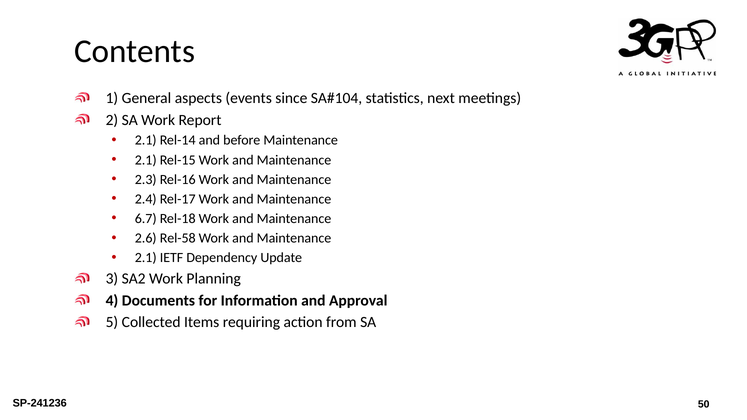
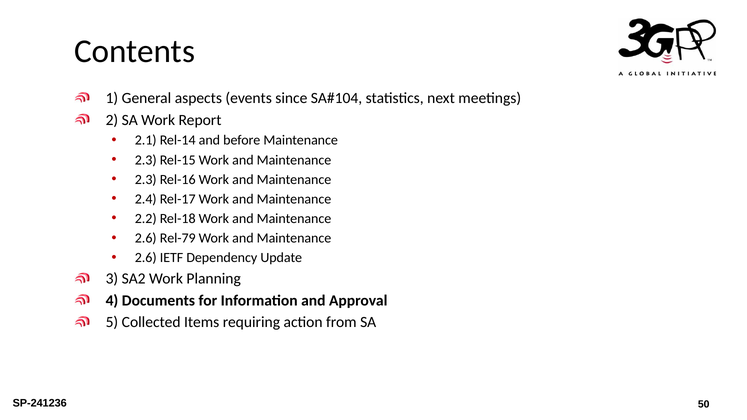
2.1: 2.1 -> 2.3 (146, 160)
6.7: 6.7 -> 2.2 (146, 219)
Rel-58: Rel-58 -> Rel-79 (178, 238)
2.1: 2.1 -> 2.6 (146, 258)
